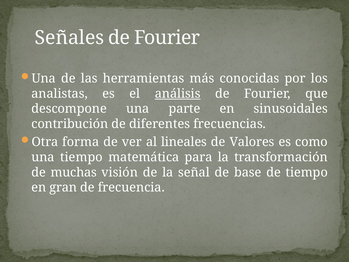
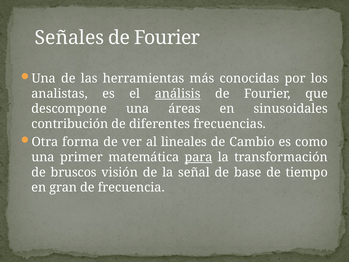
parte: parte -> áreas (185, 109)
Valores: Valores -> Cambio (252, 142)
una tiempo: tiempo -> primer (81, 157)
para underline: none -> present (199, 157)
muchas: muchas -> bruscos (74, 172)
